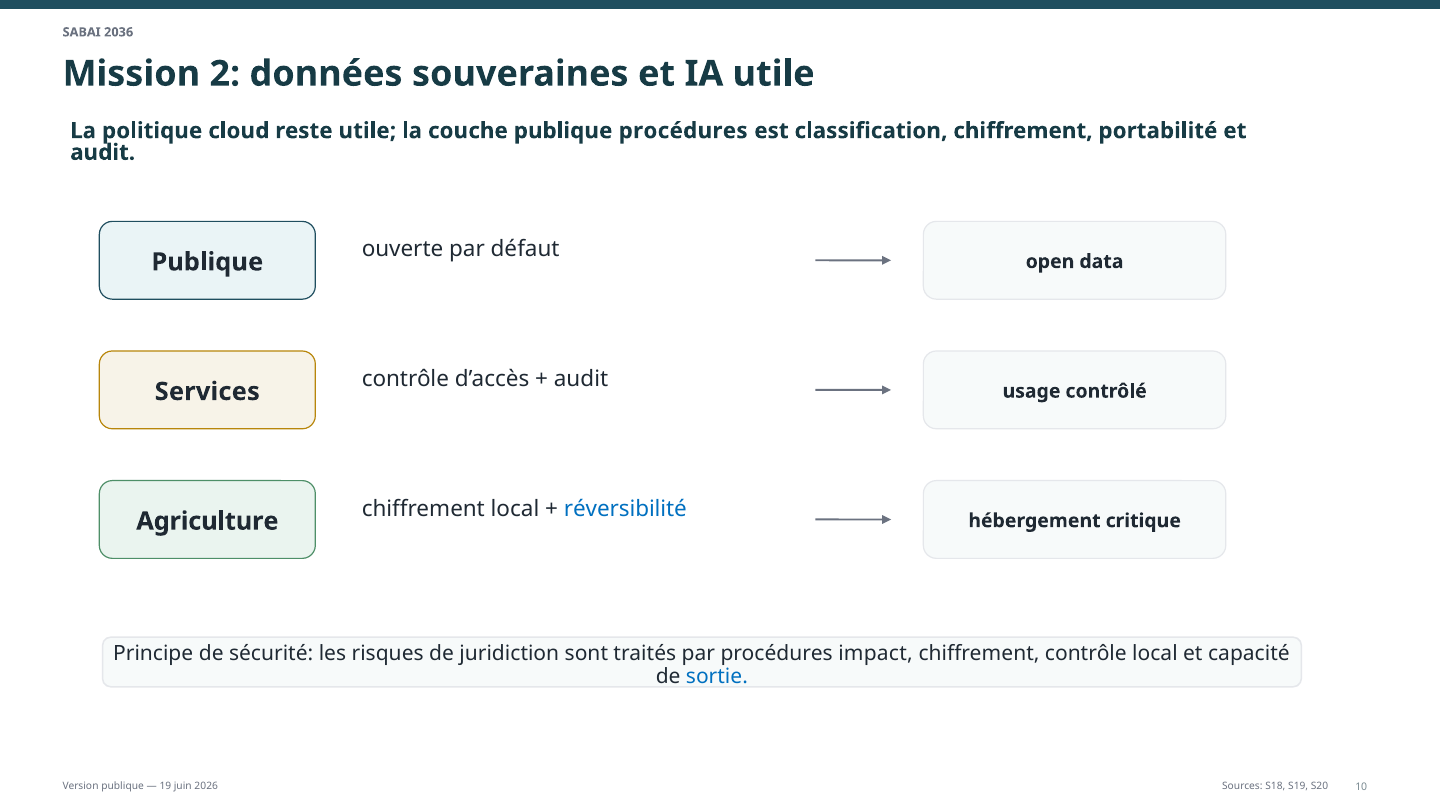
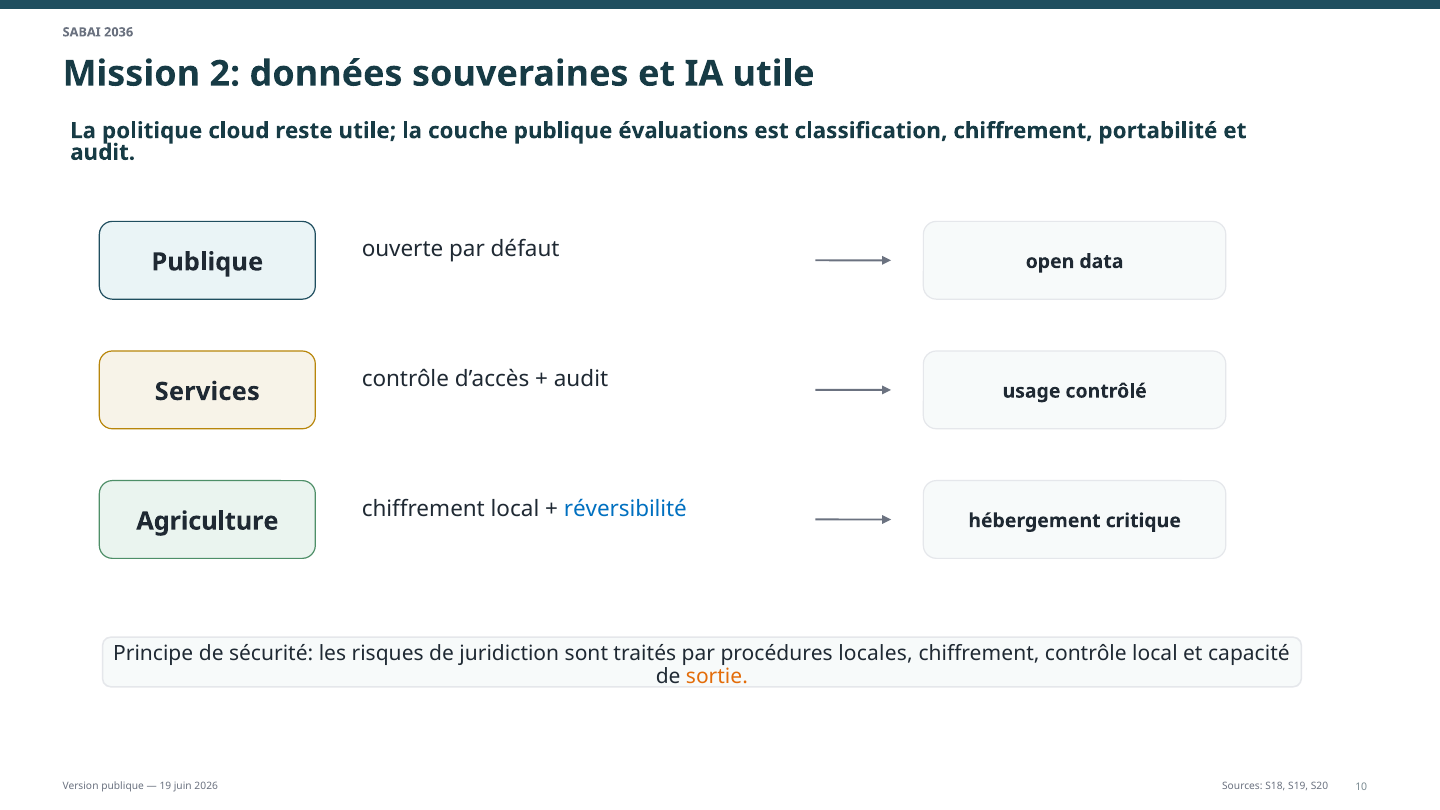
publique procédures: procédures -> évaluations (683, 131)
impact: impact -> locales (876, 654)
sortie colour: blue -> orange (717, 677)
